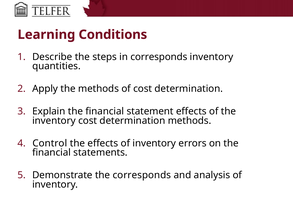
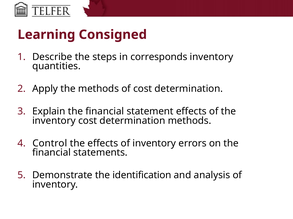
Conditions: Conditions -> Consigned (113, 35)
the corresponds: corresponds -> identification (142, 176)
